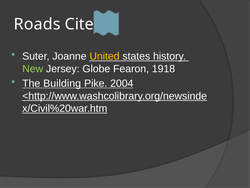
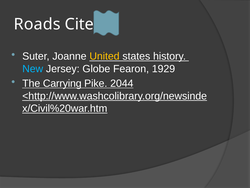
New colour: light green -> light blue (33, 69)
1918: 1918 -> 1929 (163, 69)
Building: Building -> Carrying (62, 83)
2004: 2004 -> 2044 (122, 83)
